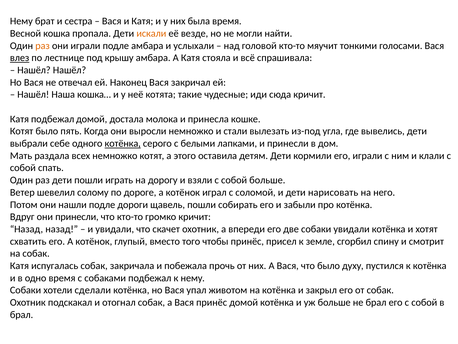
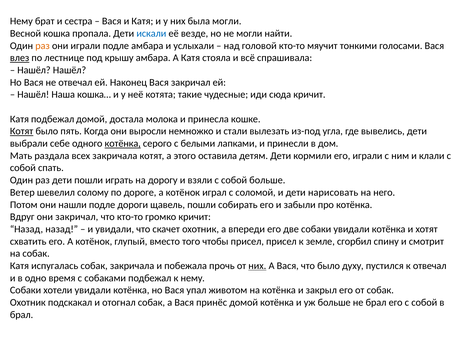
была время: время -> могли (227, 21)
искали colour: orange -> blue (151, 33)
Котят underline: none -> present (22, 131)
всех немножко: немножко -> закричала (115, 156)
они принесли: принесли -> закричал (77, 217)
чтобы принёс: принёс -> присел (247, 241)
них underline: none -> present (257, 265)
к котёнка: котёнка -> отвечал (430, 265)
хотели сделали: сделали -> увидали (93, 290)
